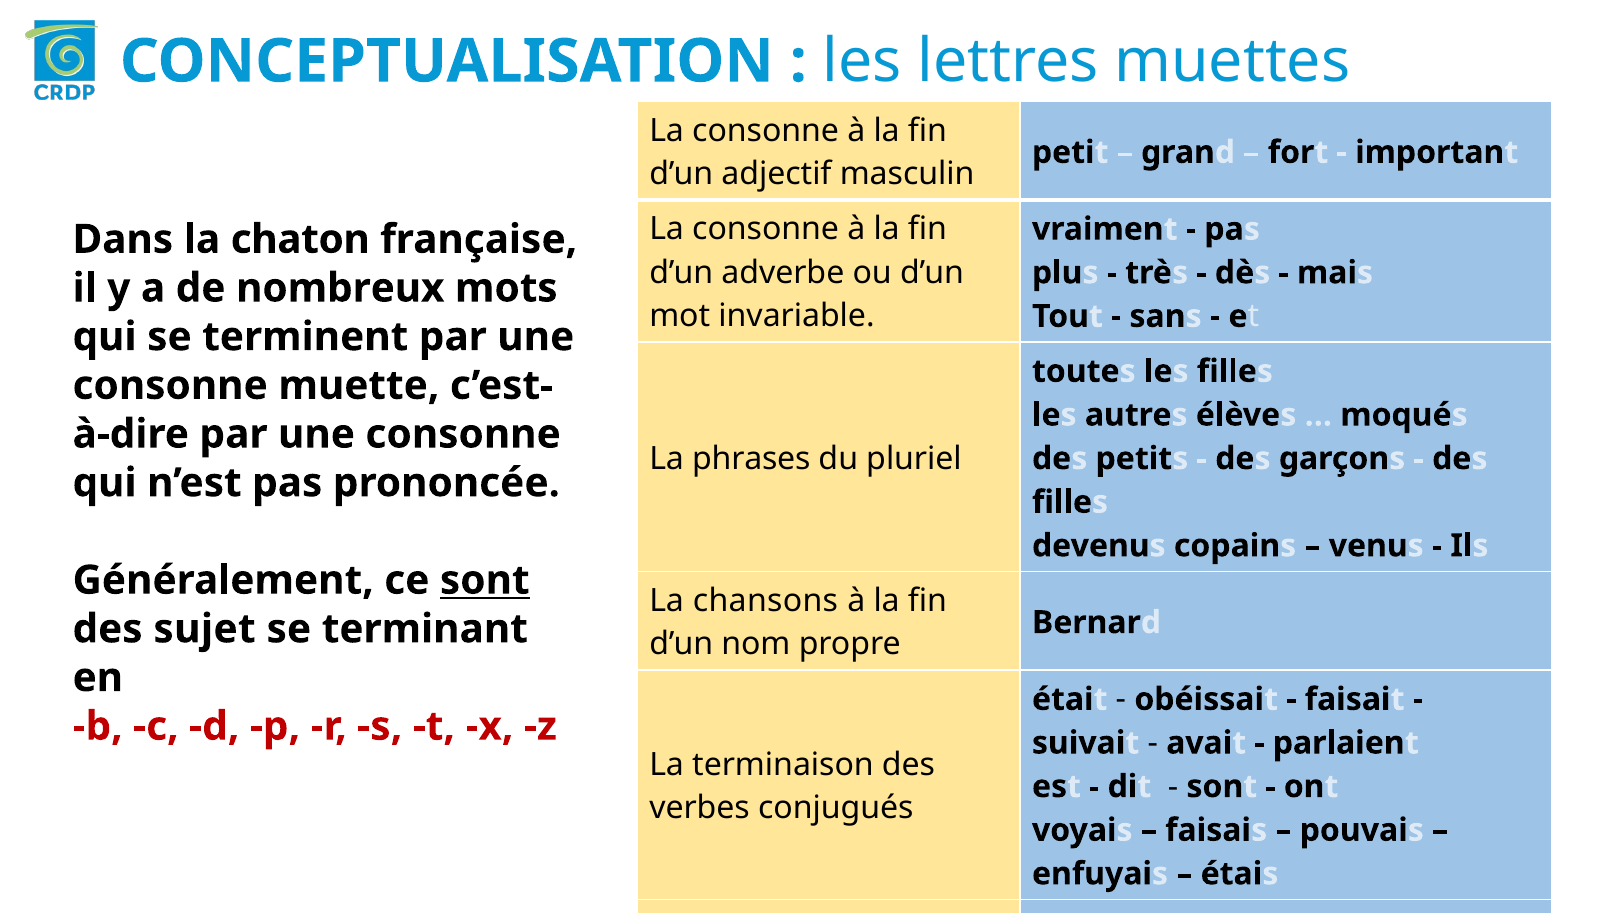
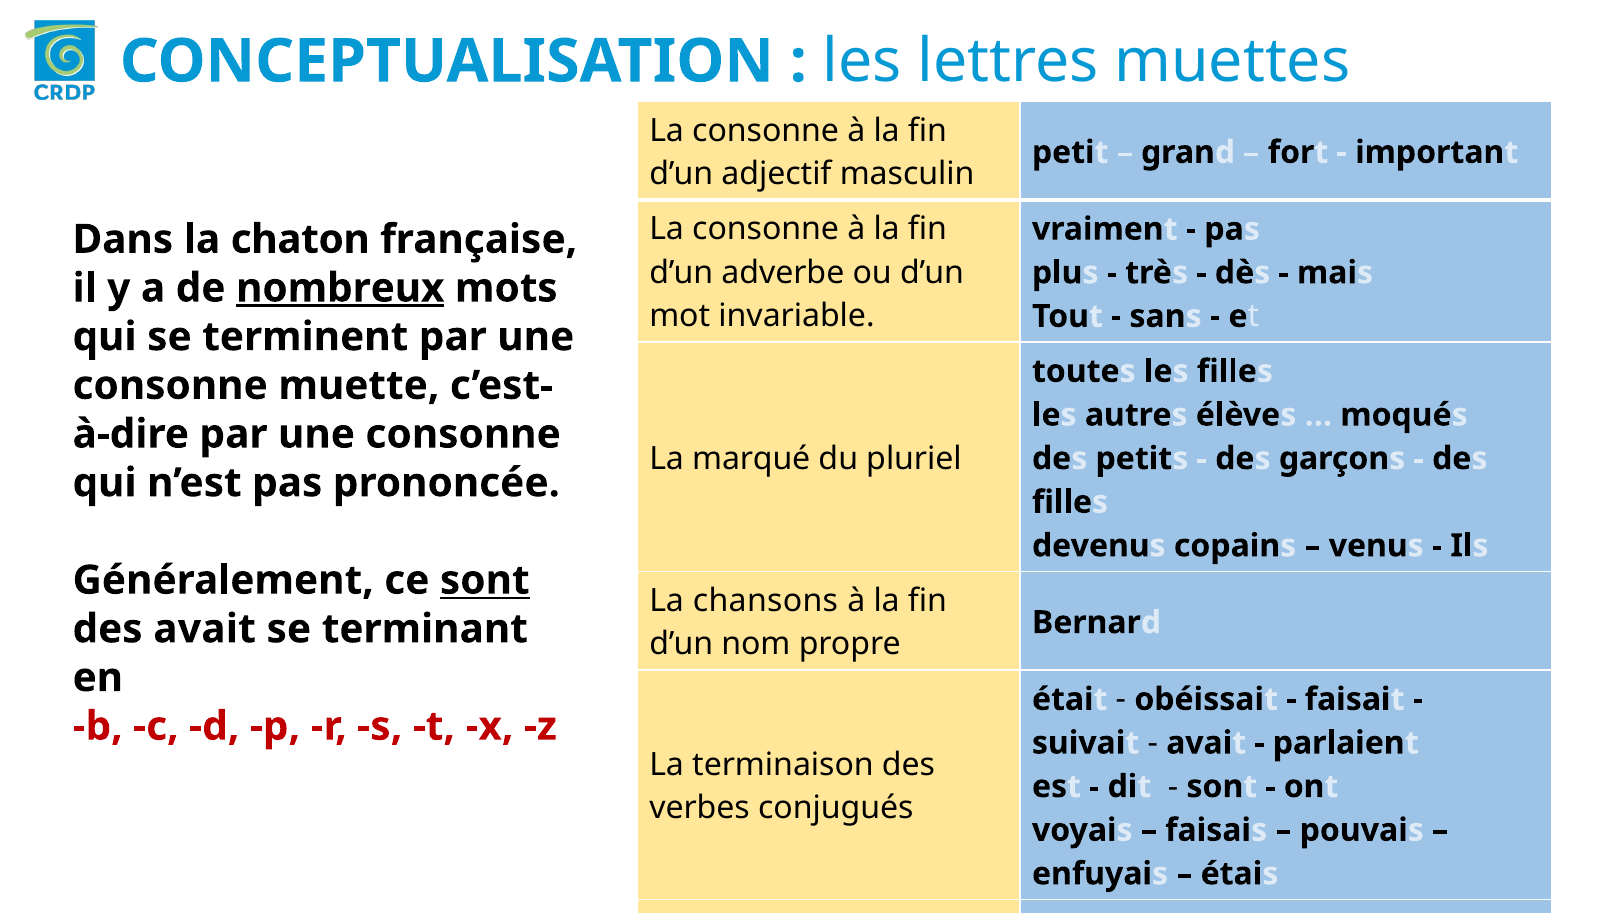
nombreux underline: none -> present (340, 288)
phrases: phrases -> marqué (751, 458)
des sujet: sujet -> avait (205, 629)
